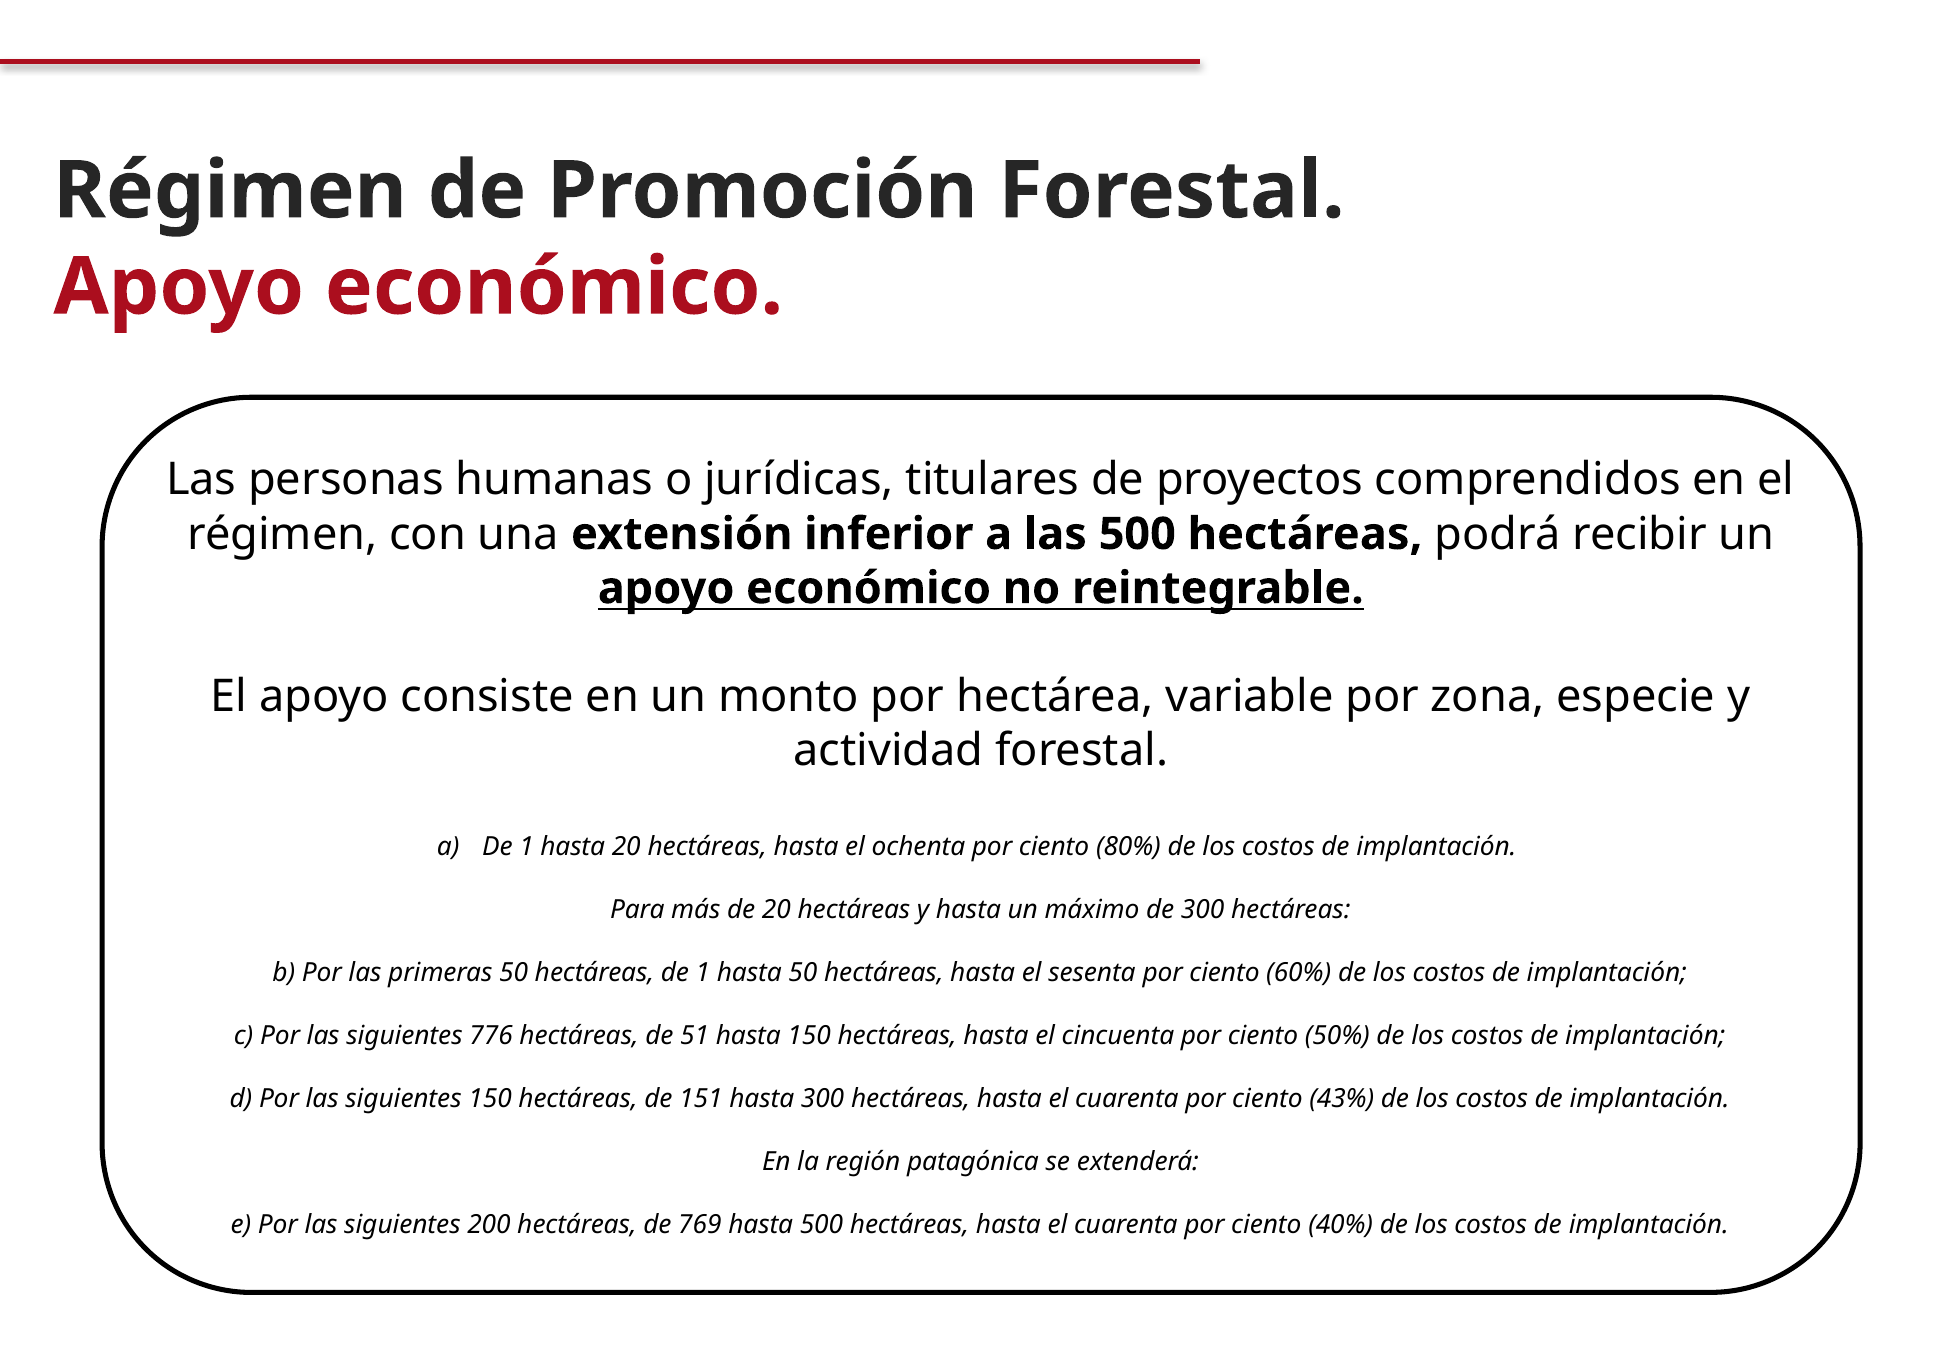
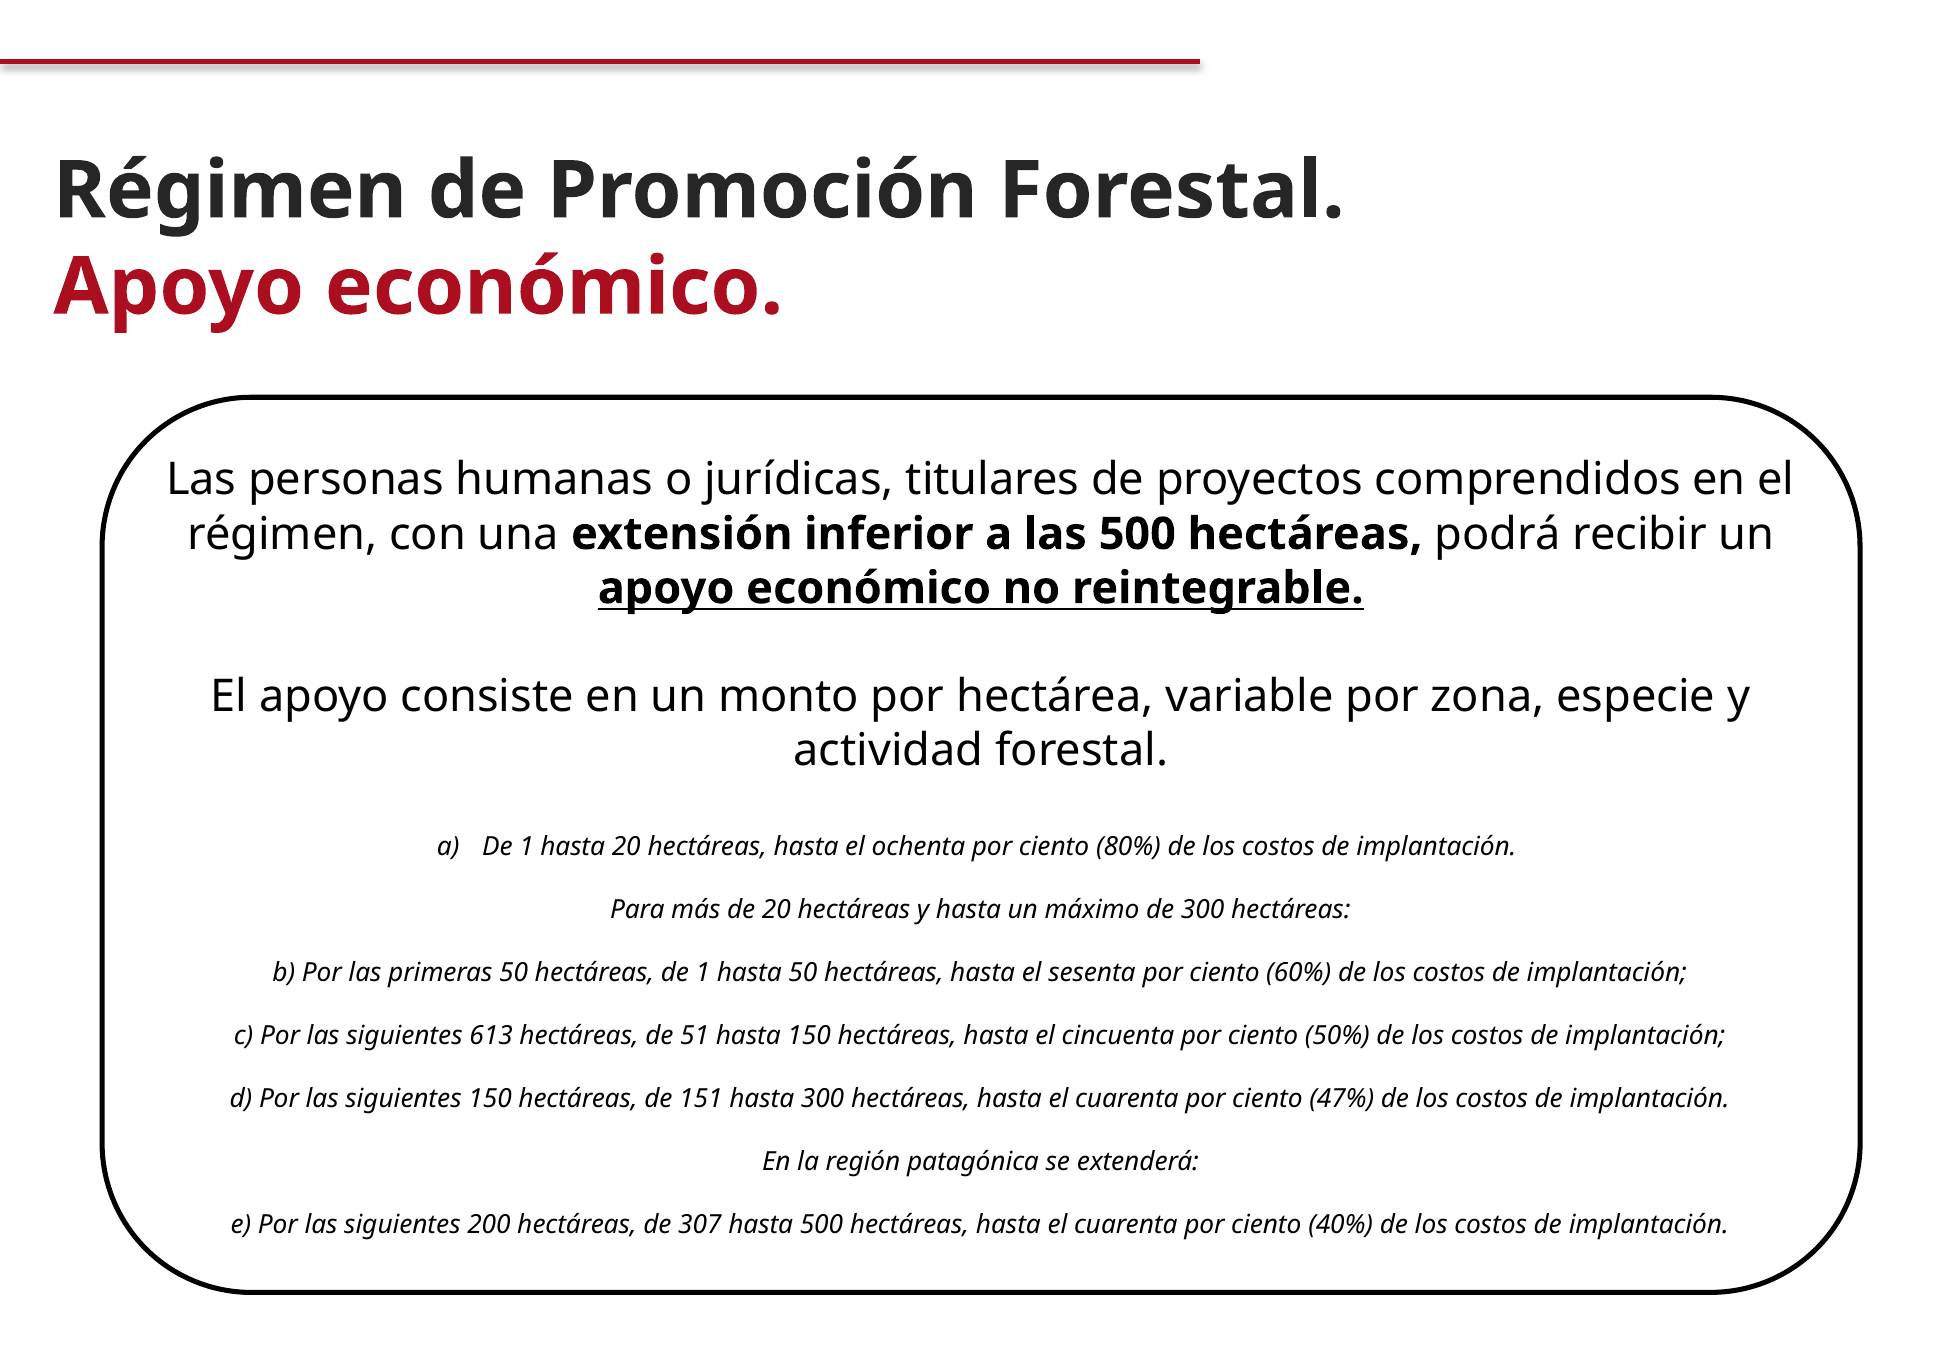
776: 776 -> 613 (491, 1036)
43%: 43% -> 47% (1342, 1099)
769: 769 -> 307 (700, 1225)
